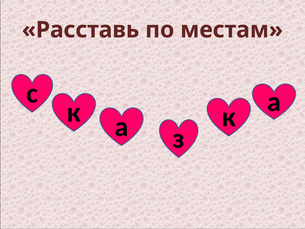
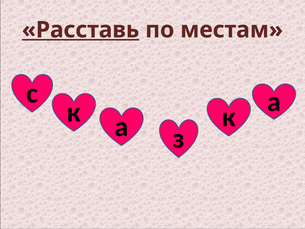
Расставь underline: none -> present (81, 30)
